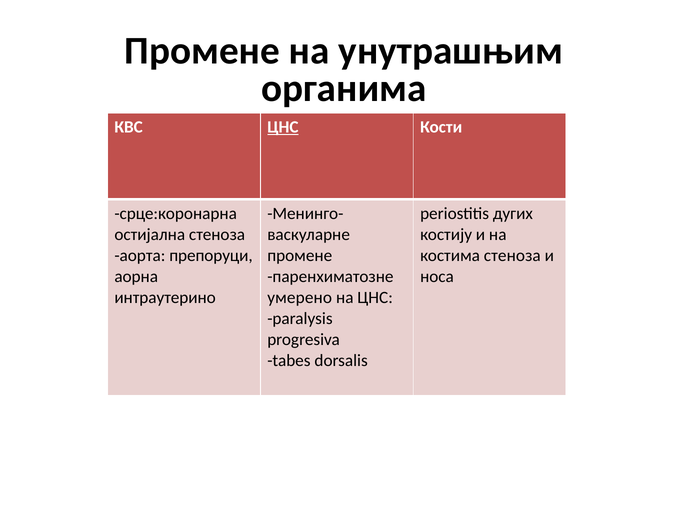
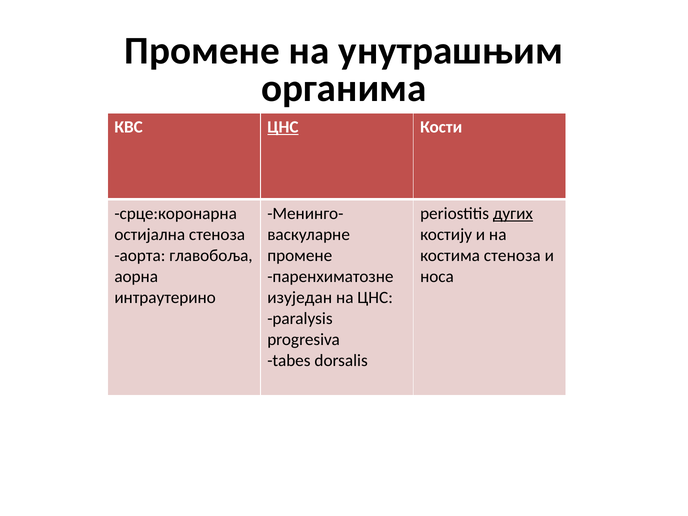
дугих underline: none -> present (513, 214)
препоруци: препоруци -> главобоља (211, 256)
умерено: умерено -> изуједан (300, 298)
